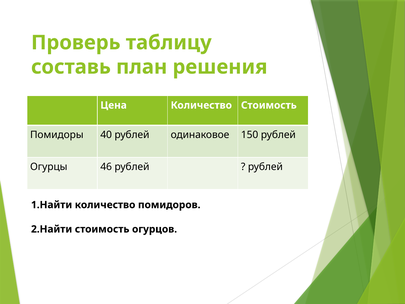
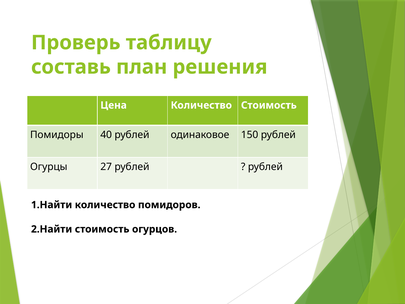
46: 46 -> 27 (106, 167)
